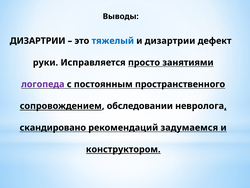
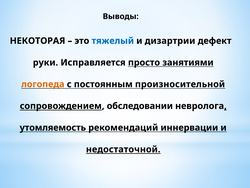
ДИЗАРТРИИ: ДИЗАРТРИИ -> НЕКОТОРАЯ (38, 41)
логопеда colour: purple -> orange (43, 84)
пространственного: пространственного -> произносительной (180, 84)
скандировано: скандировано -> утомляемость (53, 127)
задумаемся: задумаемся -> иннервации (189, 127)
конструктором: конструктором -> недостаточной (123, 149)
